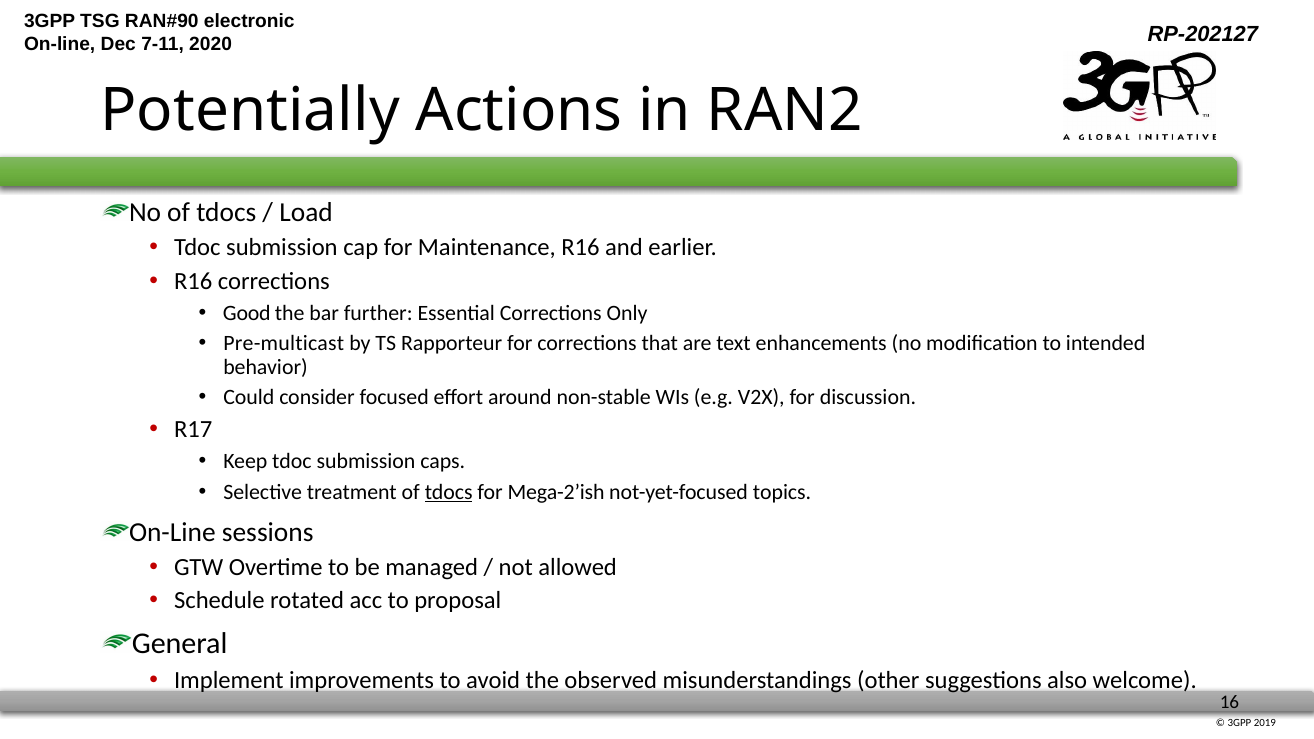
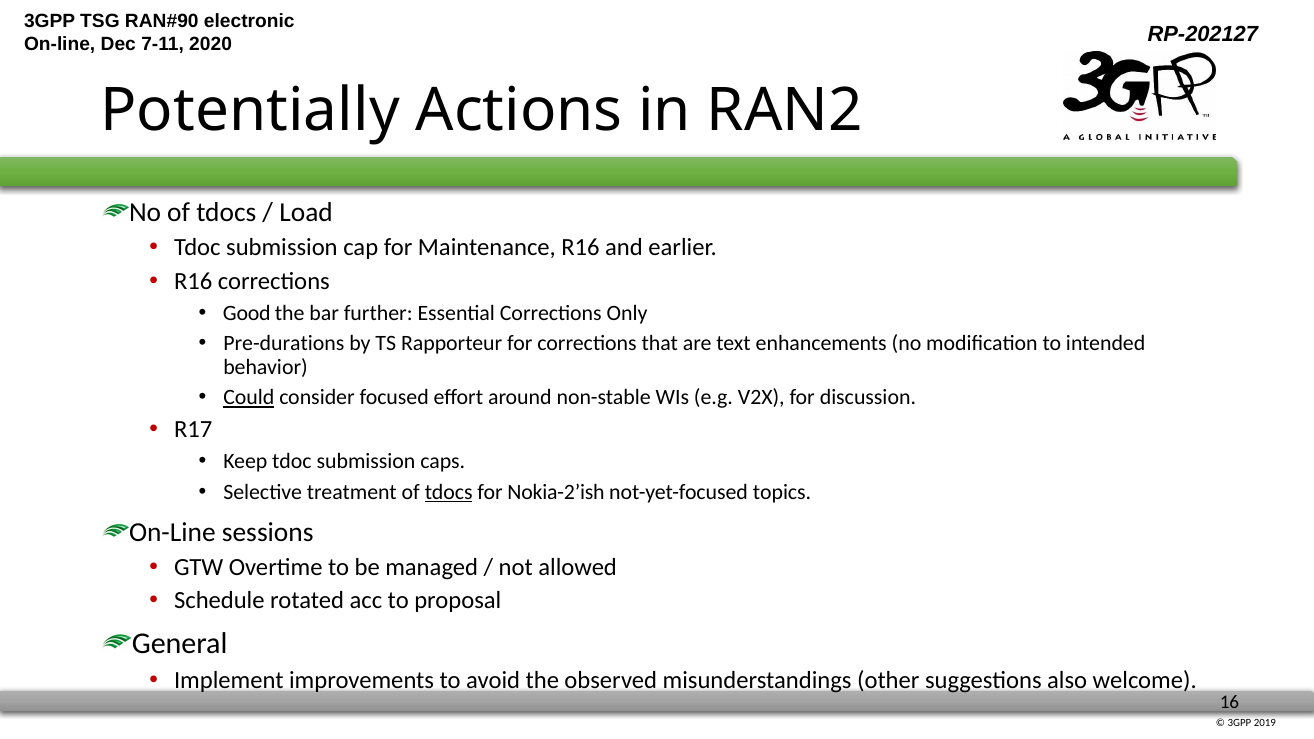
Pre-multicast: Pre-multicast -> Pre-durations (284, 344)
Could underline: none -> present (249, 398)
Mega-2’ish: Mega-2’ish -> Nokia-2’ish (556, 492)
